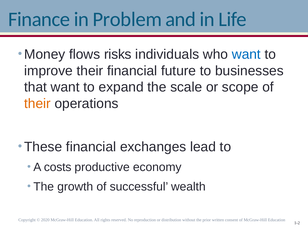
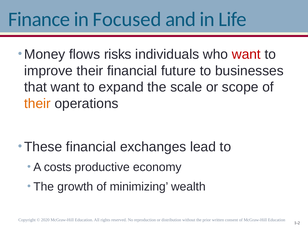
Problem: Problem -> Focused (127, 19)
want colour: blue -> red (246, 54)
successful: successful -> minimizing (139, 187)
